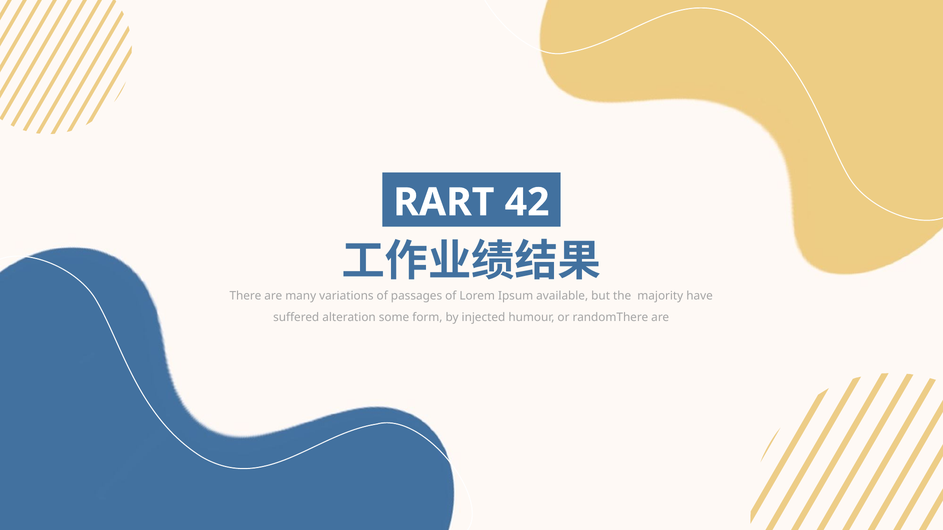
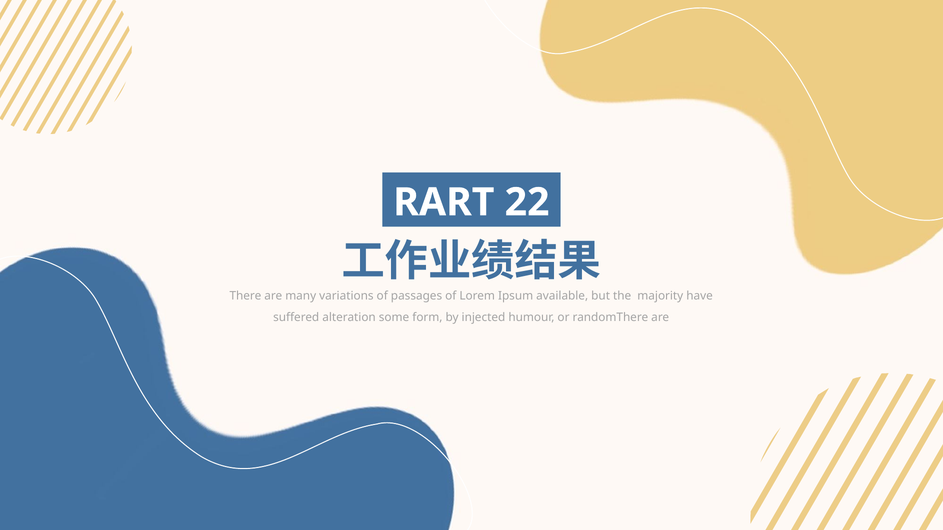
42: 42 -> 22 (527, 202)
